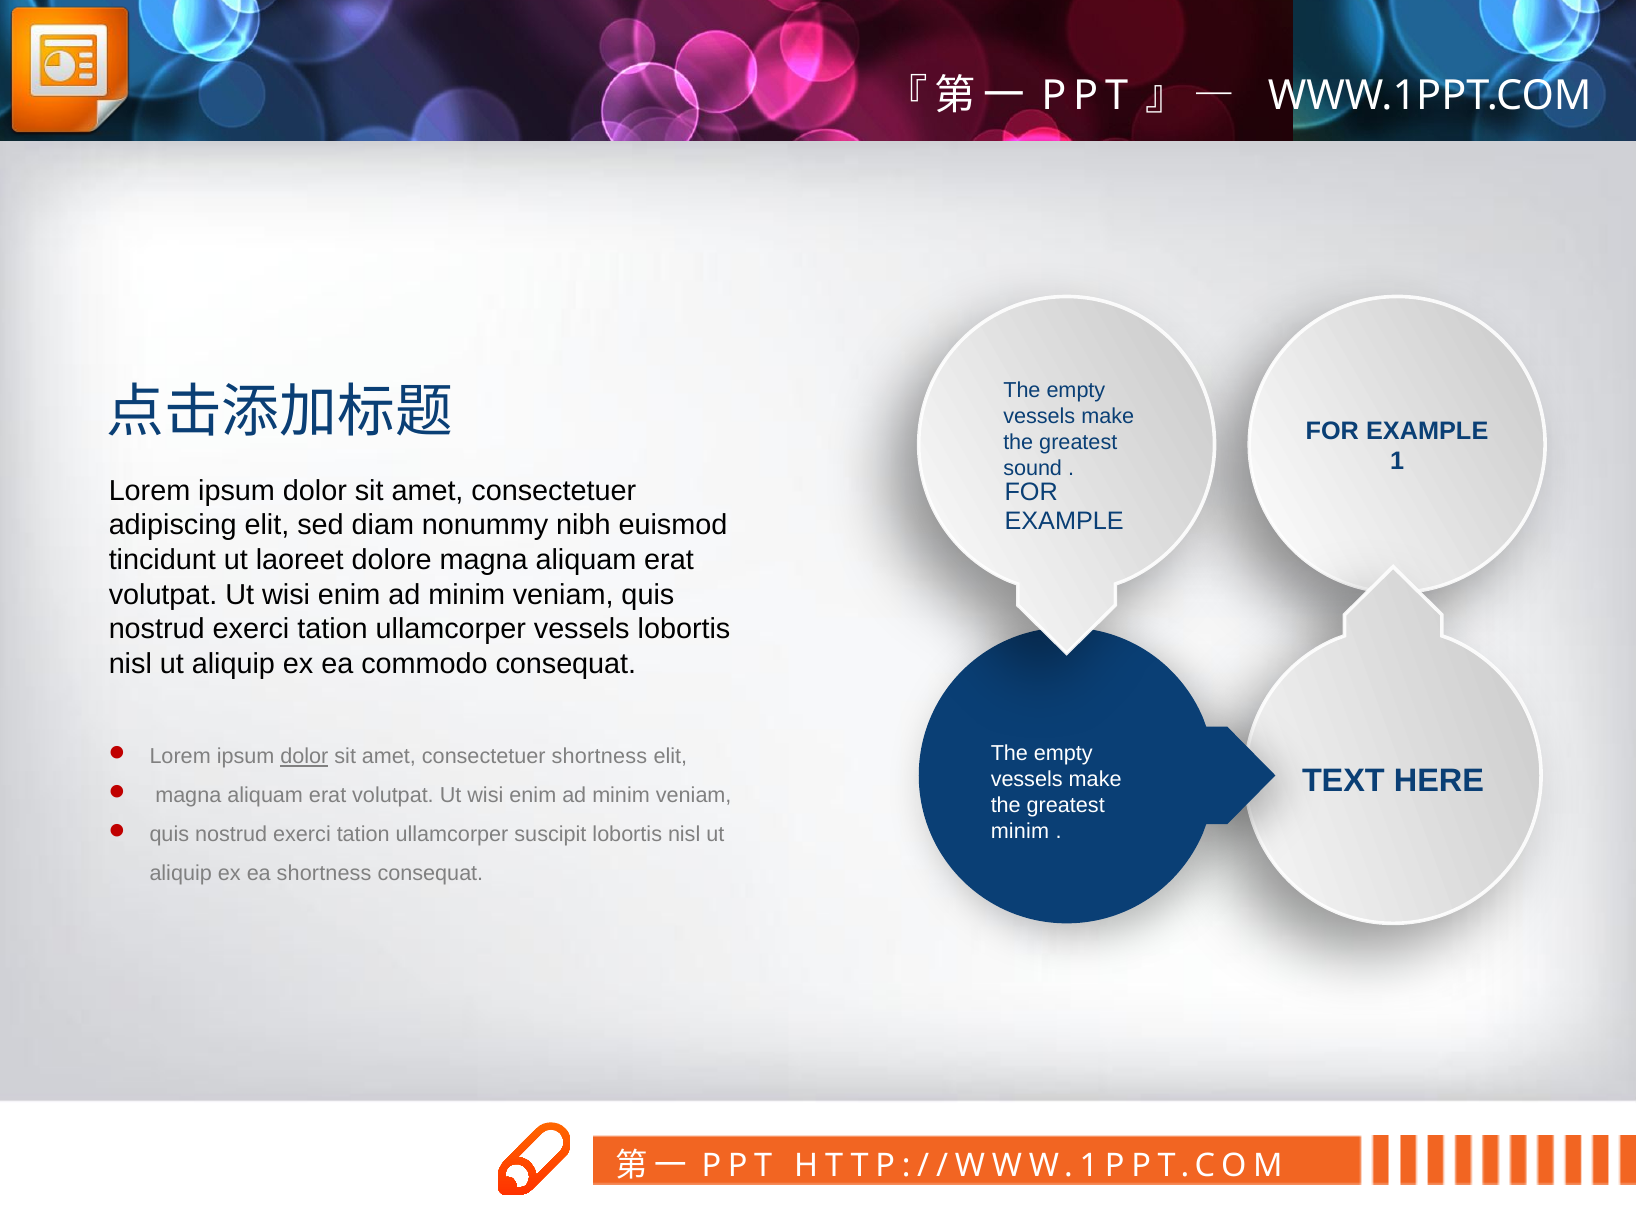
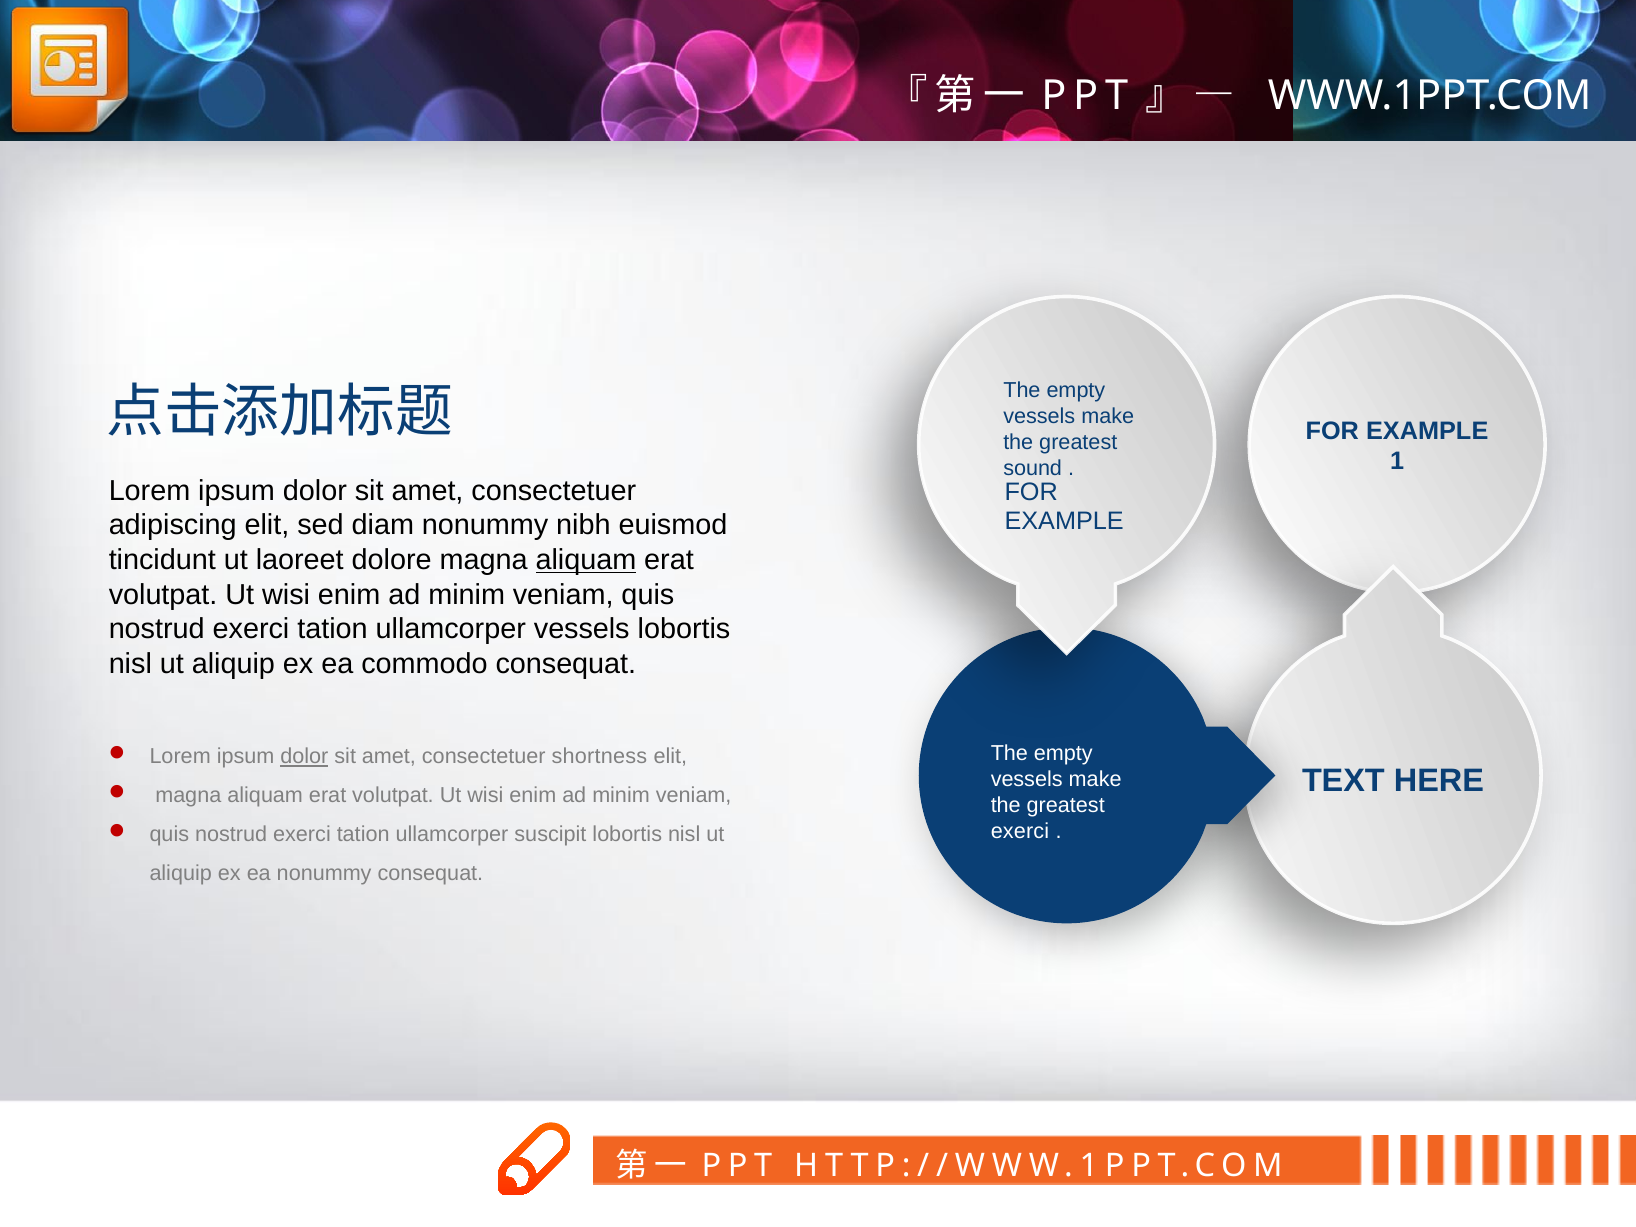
aliquam underline: none -> present (586, 560)
minim: minim -> exerci (1020, 831)
ea shortness: shortness -> nonummy (324, 874)
